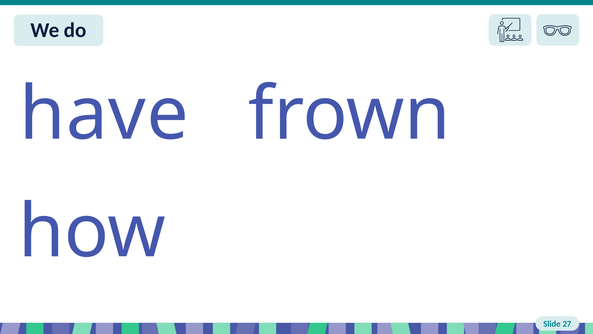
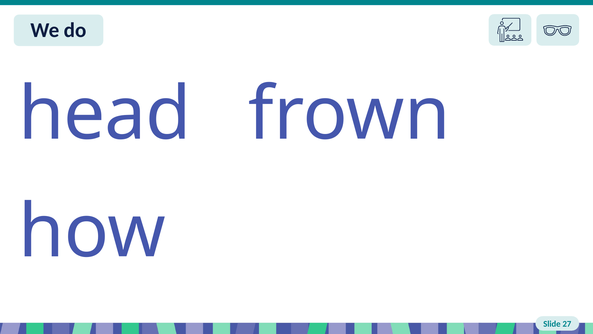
have: have -> head (105, 114)
